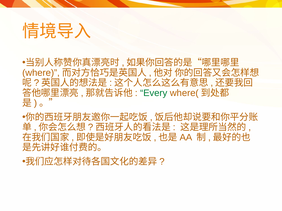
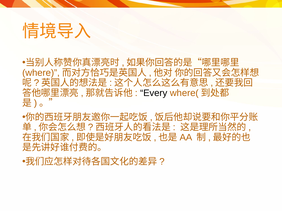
Every colour: green -> black (154, 93)
